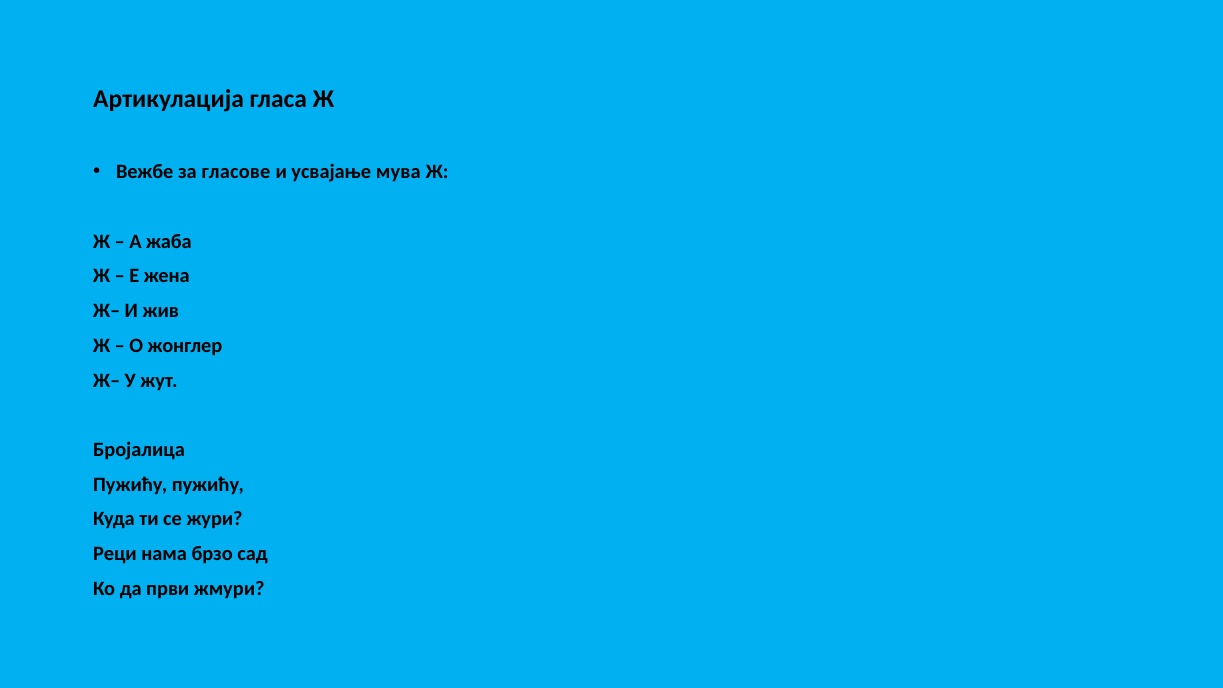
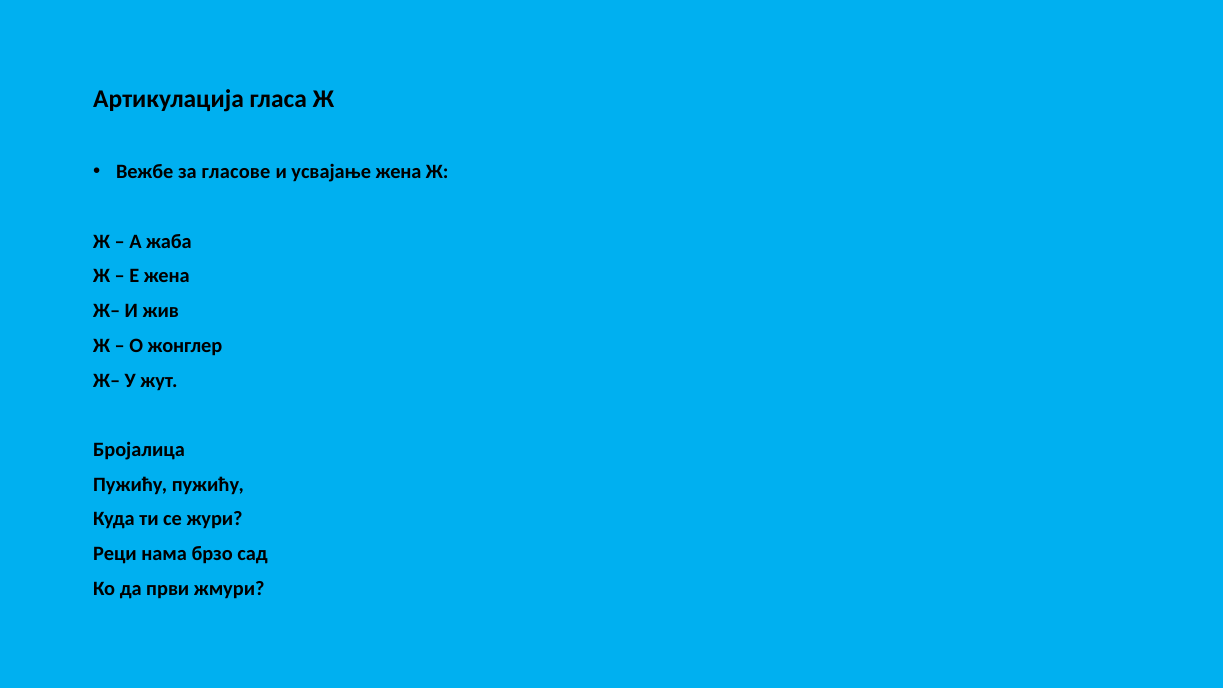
усвајање мува: мува -> жена (399, 172)
